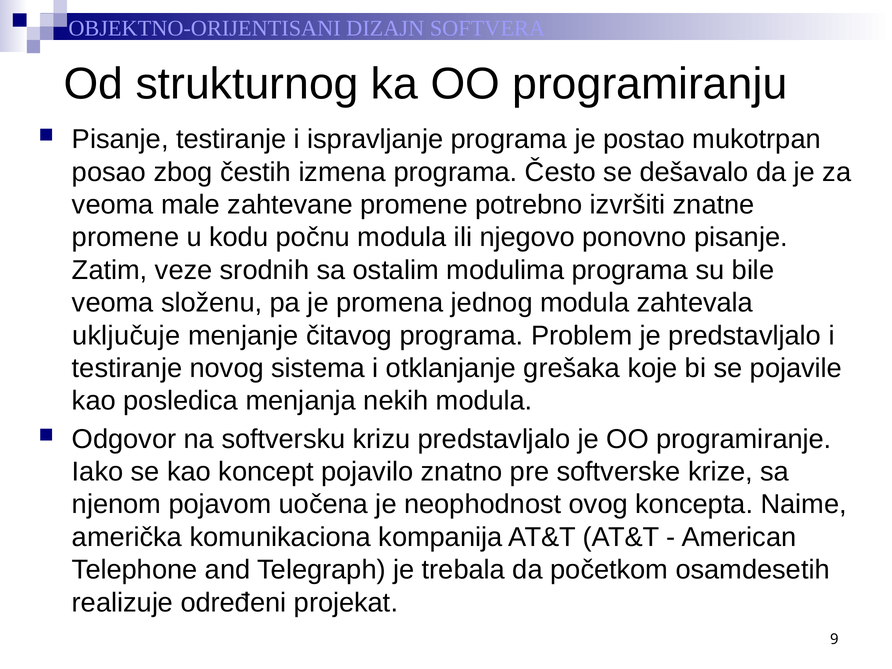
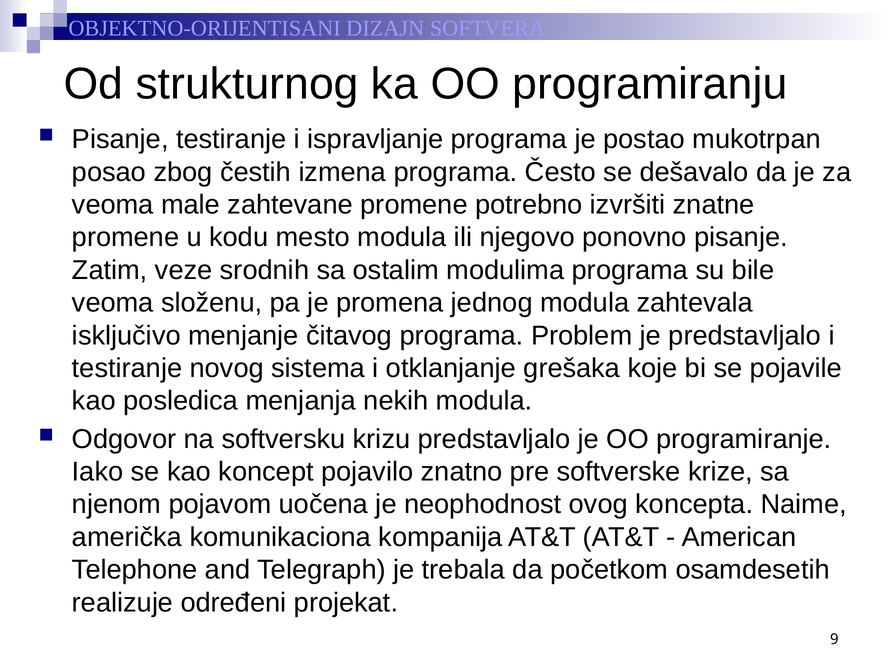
počnu: počnu -> mesto (313, 238)
uključuje: uključuje -> isključivo (126, 336)
